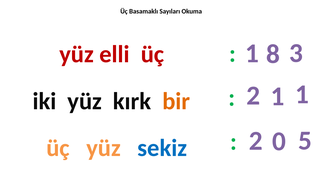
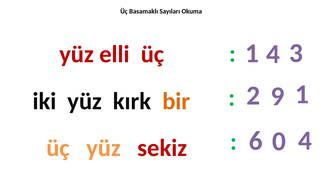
8: 8 -> 4 (273, 54)
2 1: 1 -> 9 (278, 96)
sekiz colour: blue -> red (162, 148)
2: 2 -> 6 (256, 141)
0 5: 5 -> 4 (305, 140)
